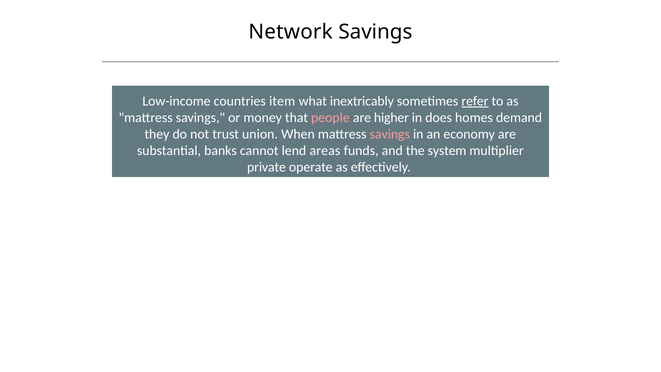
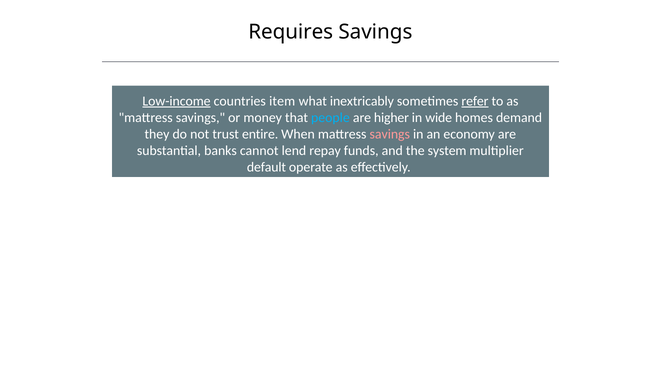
Network: Network -> Requires (291, 32)
Low-income underline: none -> present (177, 101)
people colour: pink -> light blue (330, 117)
does: does -> wide (439, 117)
union: union -> entire (260, 134)
areas: areas -> repay (325, 151)
private: private -> default (266, 167)
